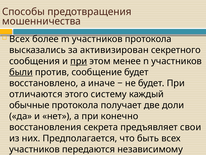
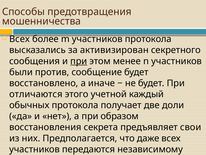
были underline: present -> none (21, 72)
систему: систему -> учетной (109, 94)
обычные: обычные -> обычных (29, 105)
конечно: конечно -> образом (120, 116)
быть: быть -> даже (148, 138)
